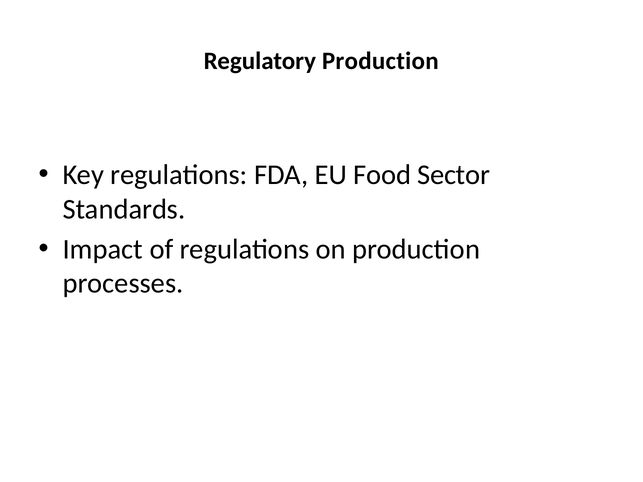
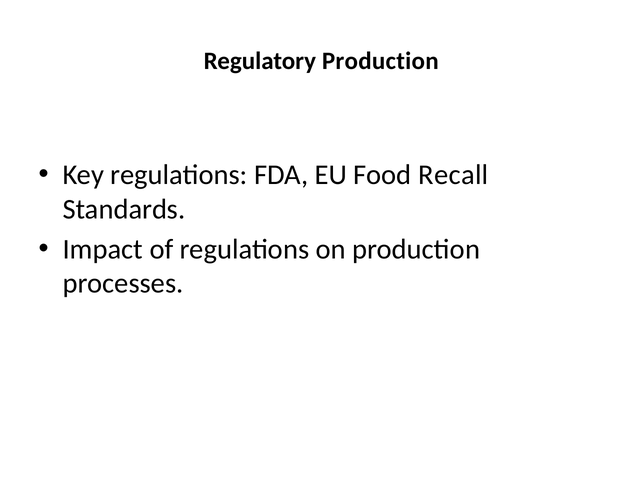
Sector: Sector -> Recall (453, 175)
